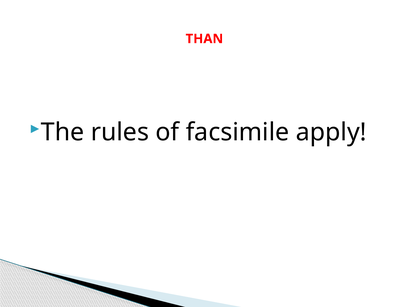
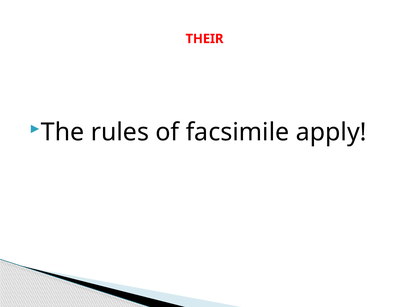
THAN: THAN -> THEIR (205, 39)
